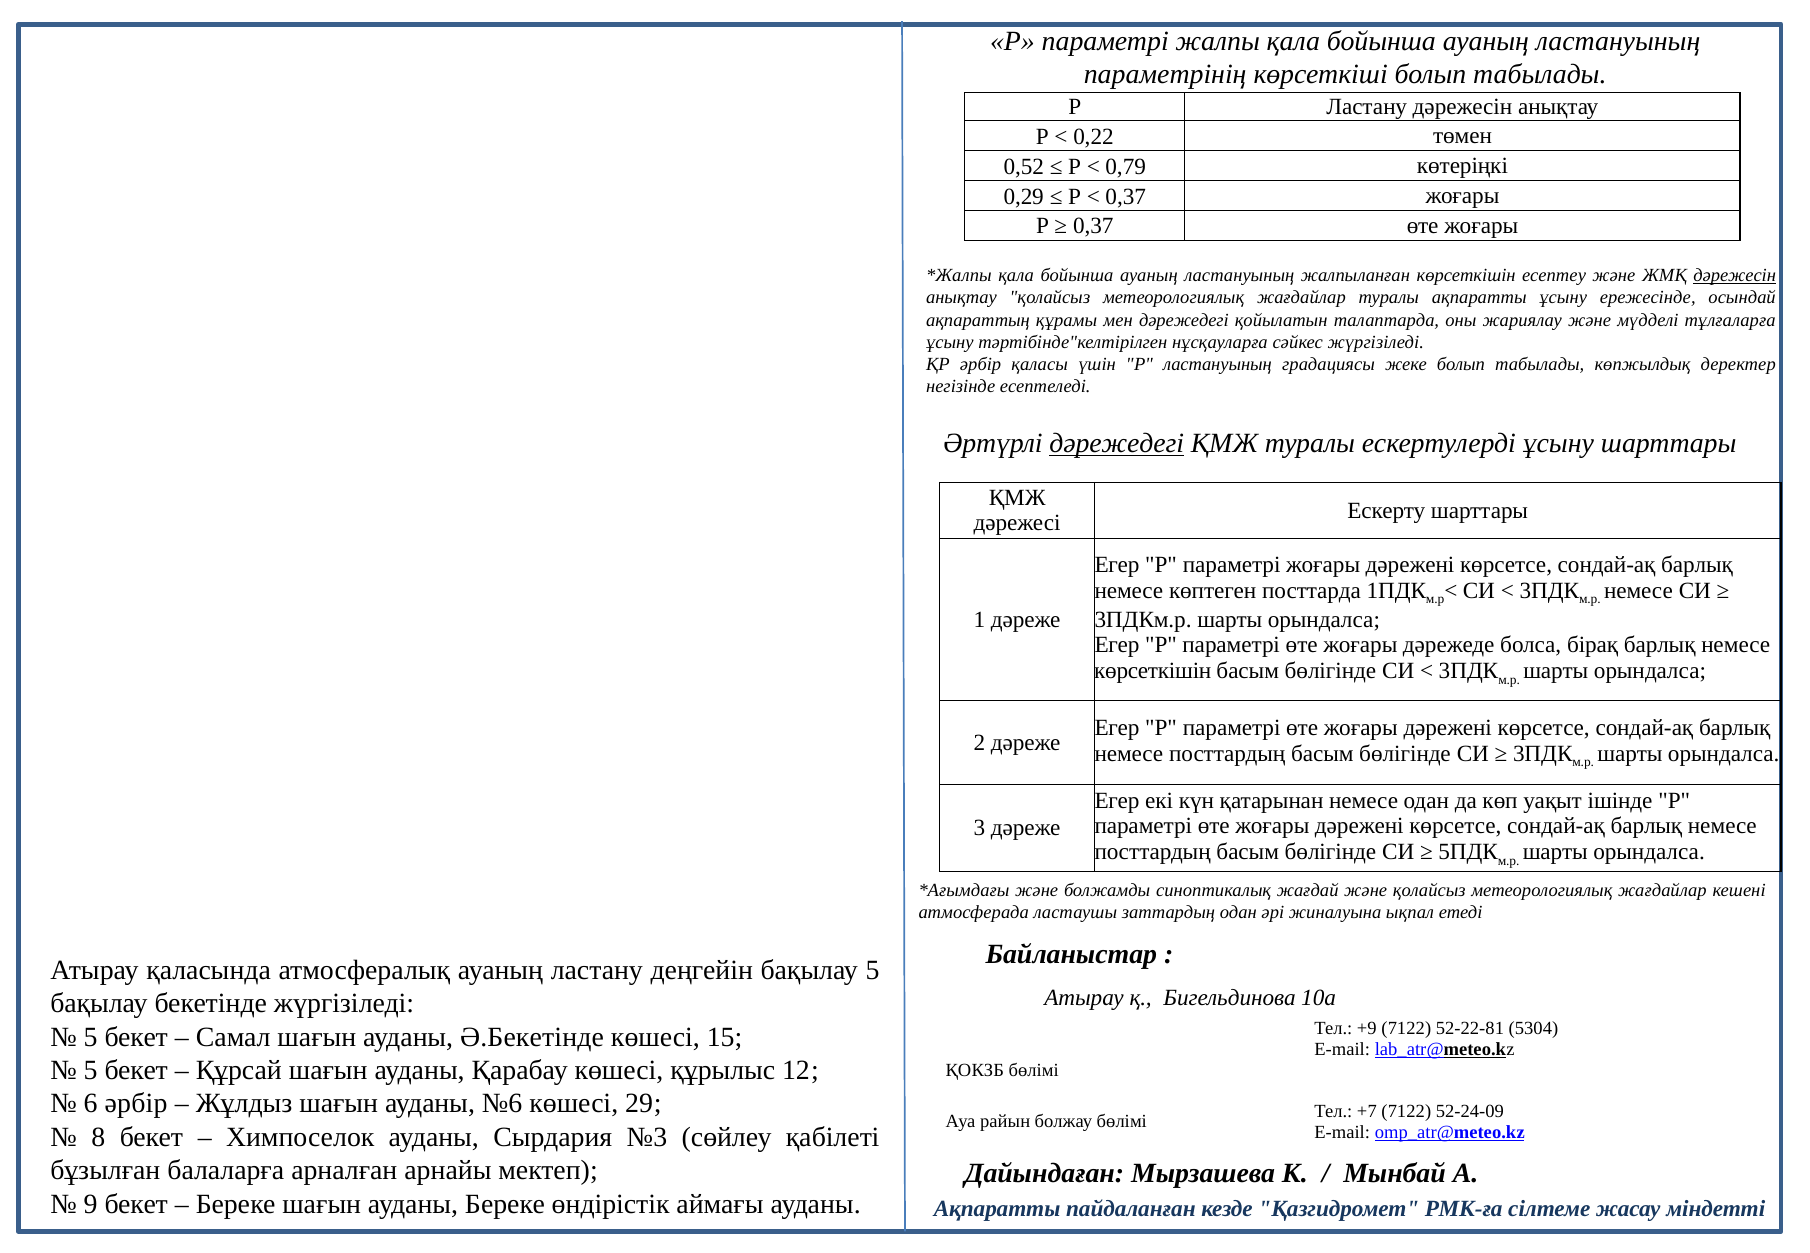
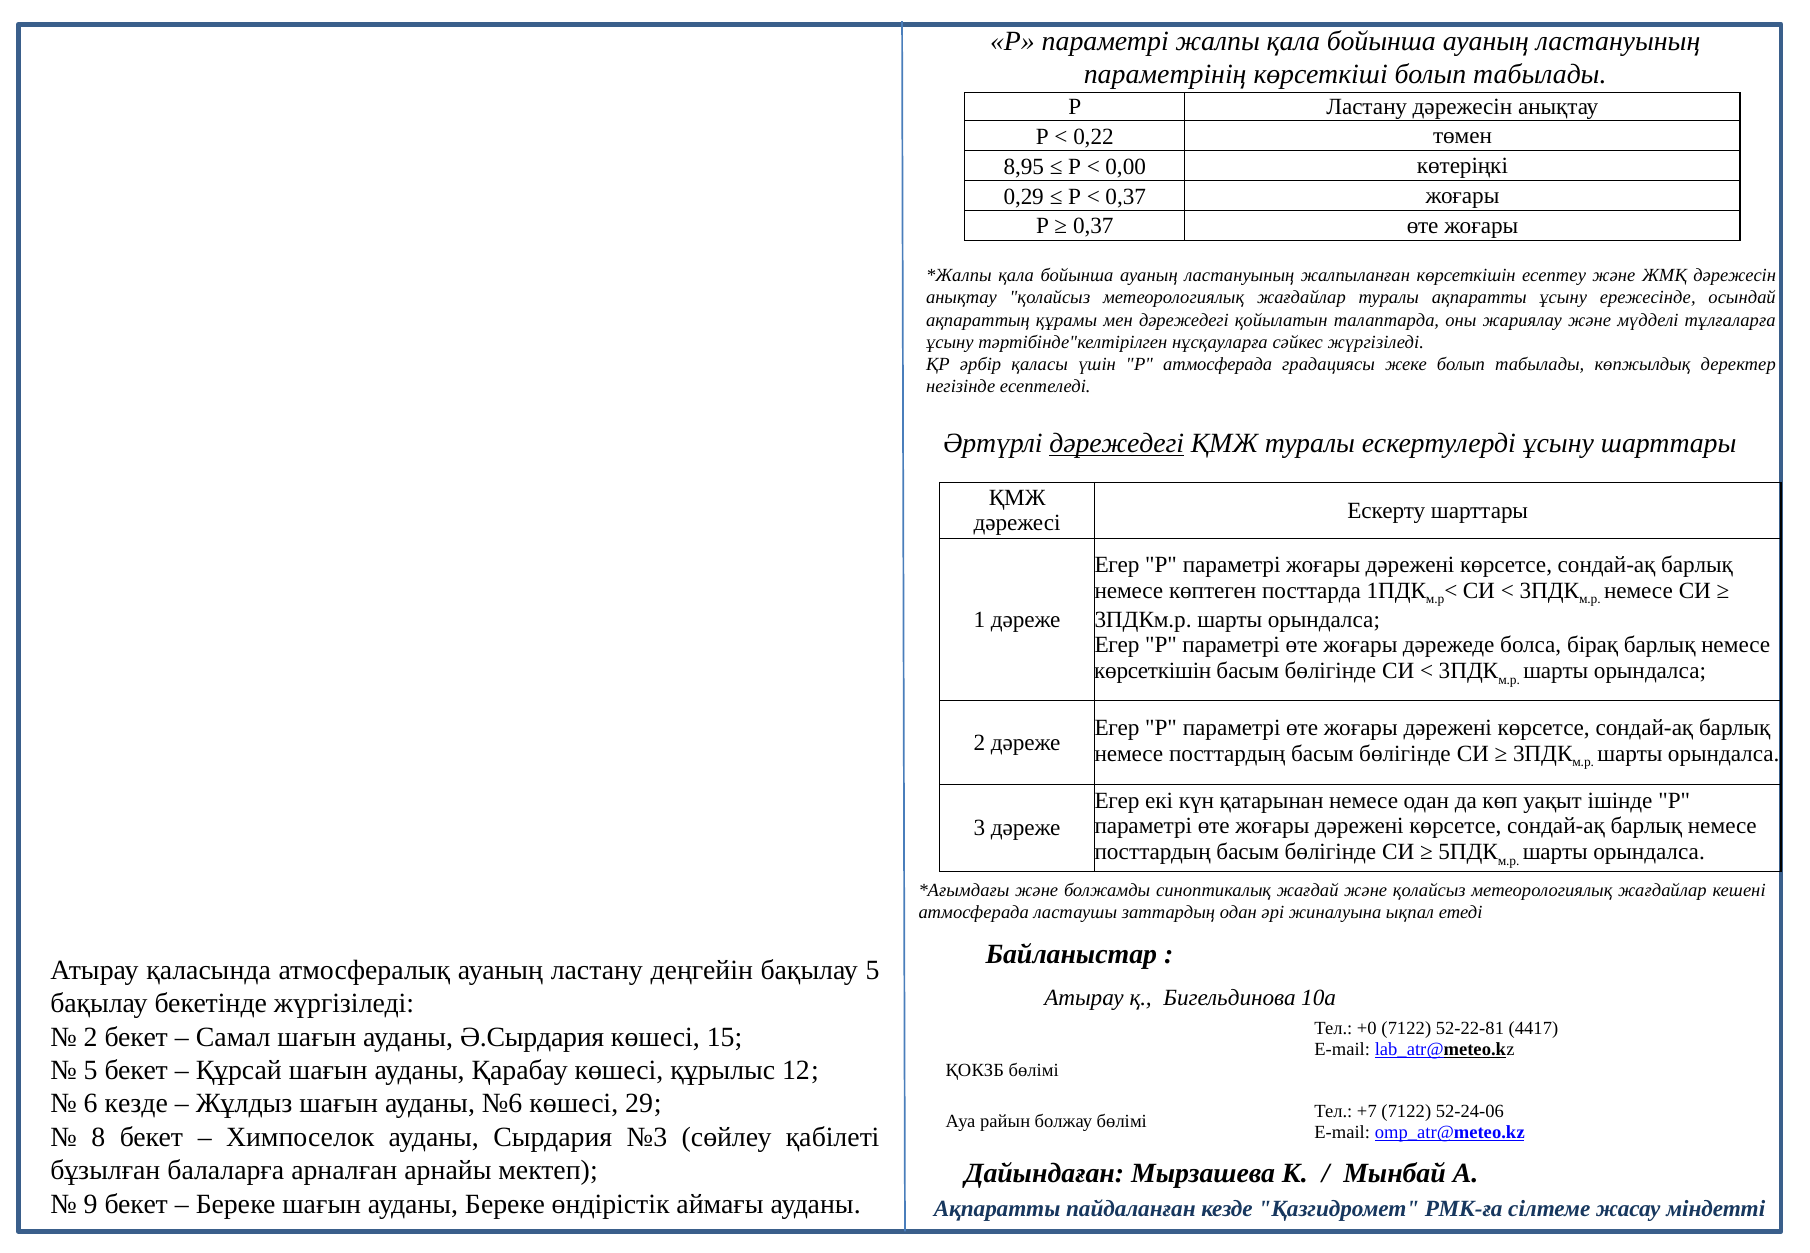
0,52: 0,52 -> 8,95 (1024, 167)
0,79: 0,79 -> 0,00 (1126, 167)
дәрежесін underline: present -> none (1735, 276)
Р ластануының: ластануының -> атмосферада (1218, 364)
+9: +9 -> +0 (1367, 1029)
5304: 5304 -> 4417 (1533, 1029)
5: 5 -> 2 (91, 1037)
Ә.Бекетінде: Ә.Бекетінде -> Ә.Сырдария (532, 1037)
6 әрбір: әрбір -> кезде (136, 1104)
52-24-09: 52-24-09 -> 52-24-06 (1470, 1111)
